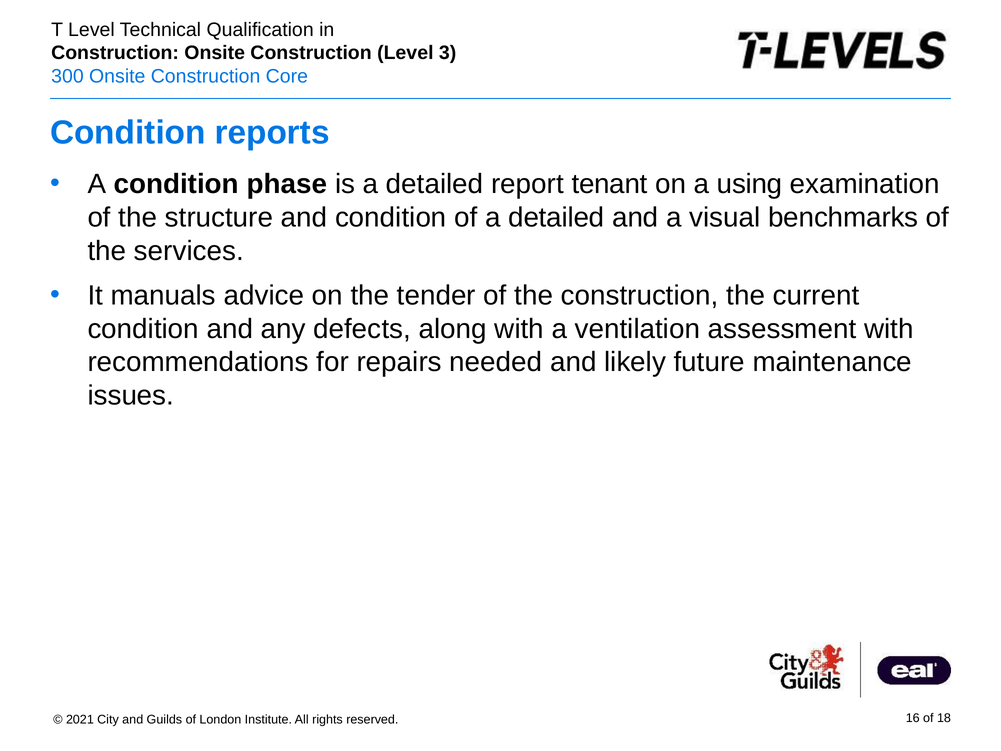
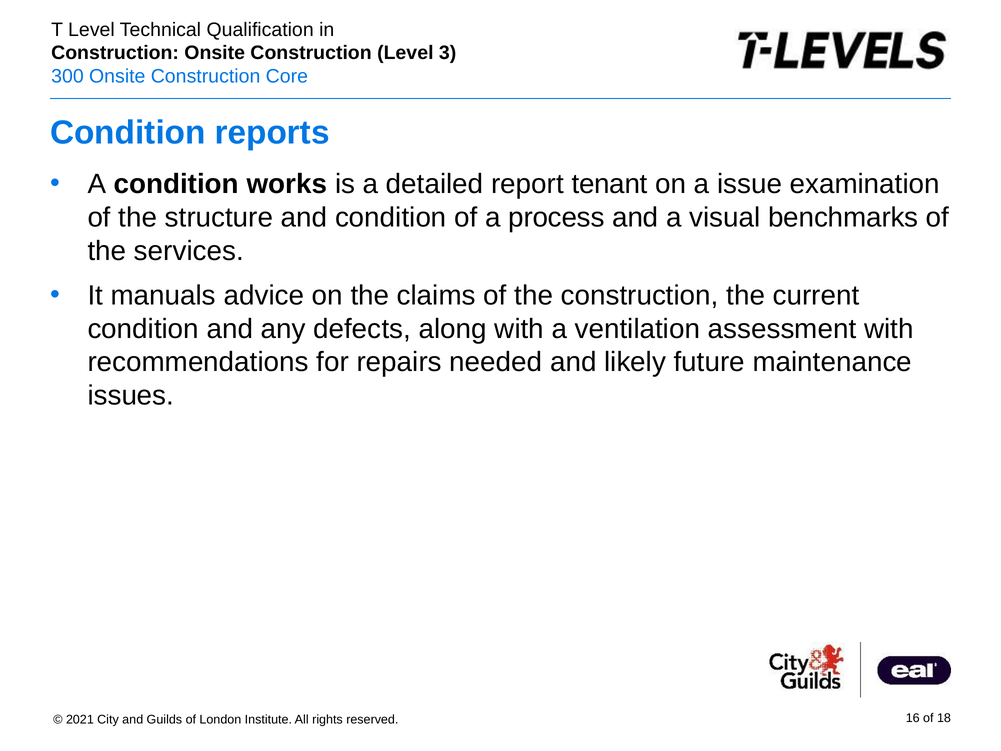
phase: phase -> works (287, 184)
using: using -> issue (750, 184)
of a detailed: detailed -> process (556, 218)
tender: tender -> claims (436, 295)
